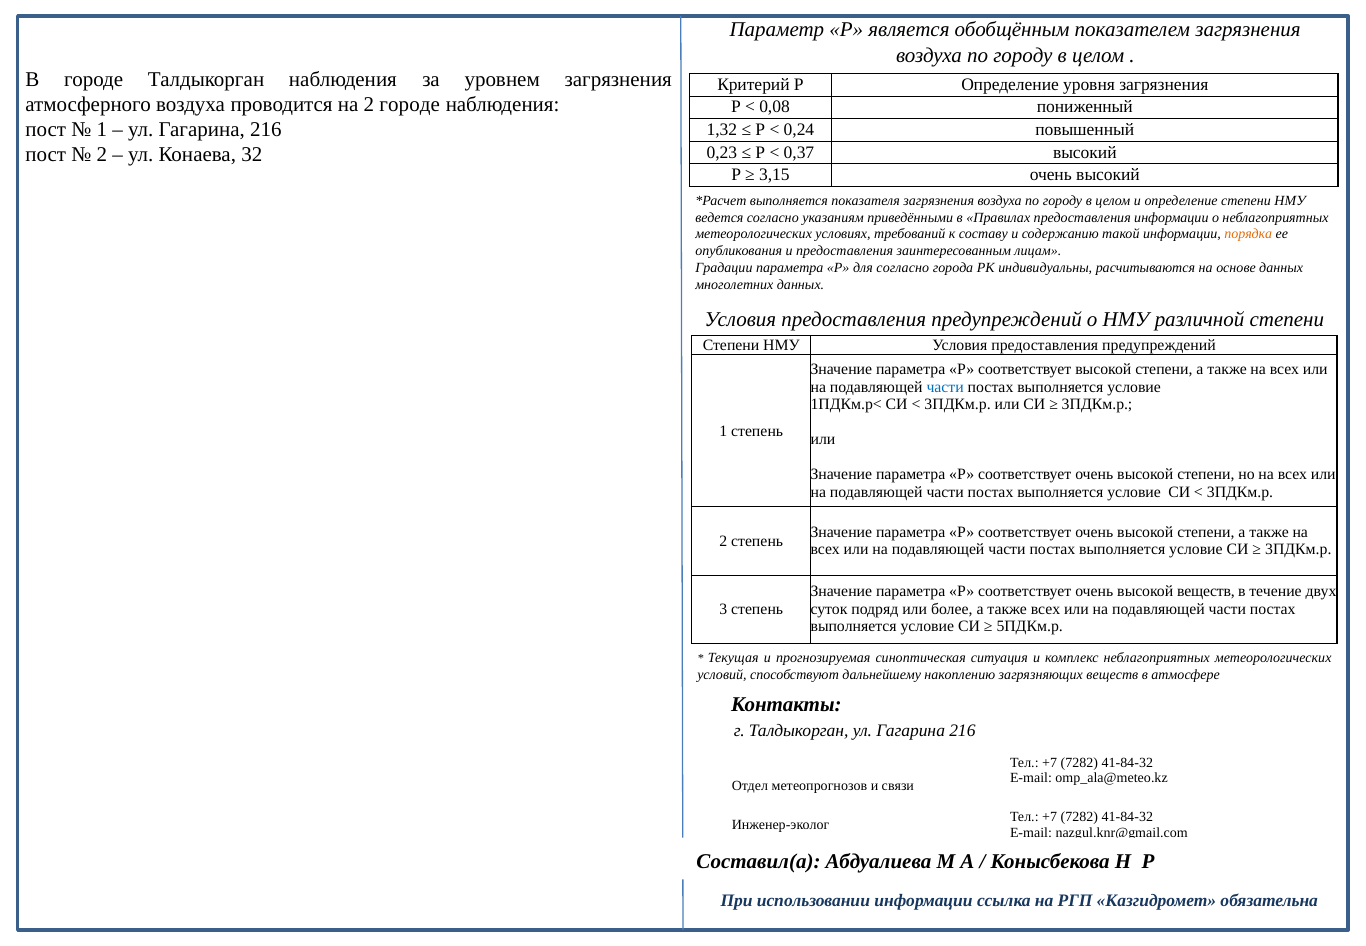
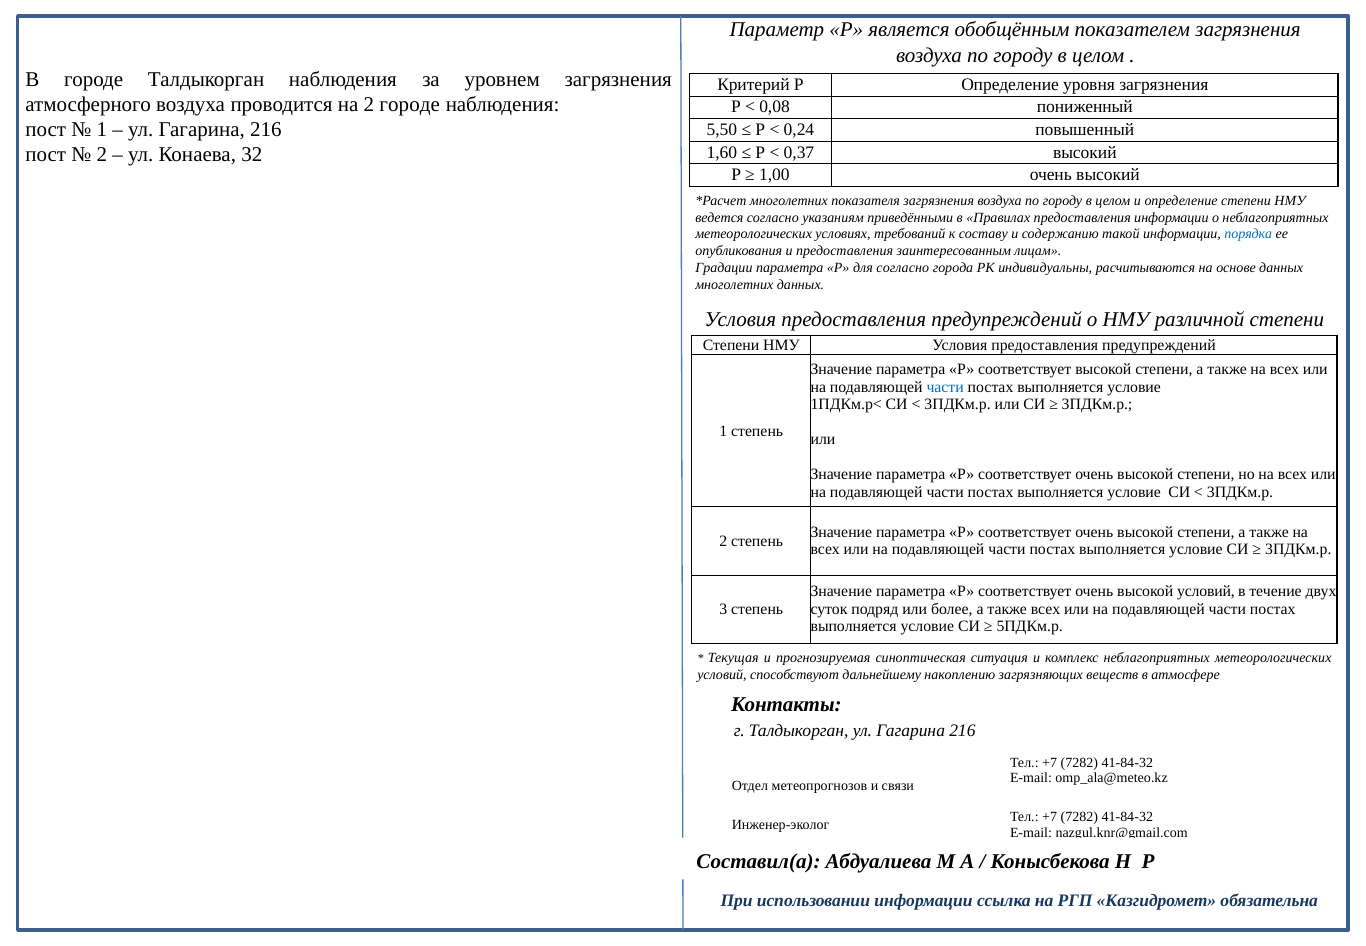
1,32: 1,32 -> 5,50 (722, 130)
0,23: 0,23 -> 1,60 (722, 152)
3,15: 3,15 -> 1,00 (774, 175)
выполняется: выполняется -> многолетних (789, 201)
порядка colour: orange -> blue (1248, 234)
высокой веществ: веществ -> условий (1206, 592)
